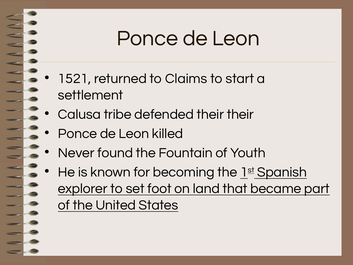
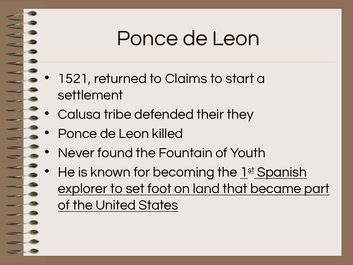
their their: their -> they (240, 114)
